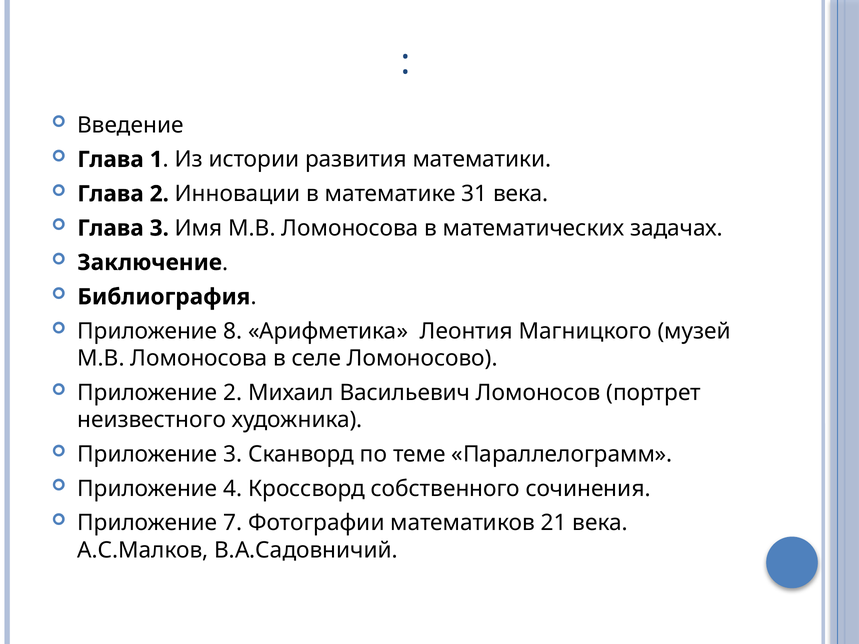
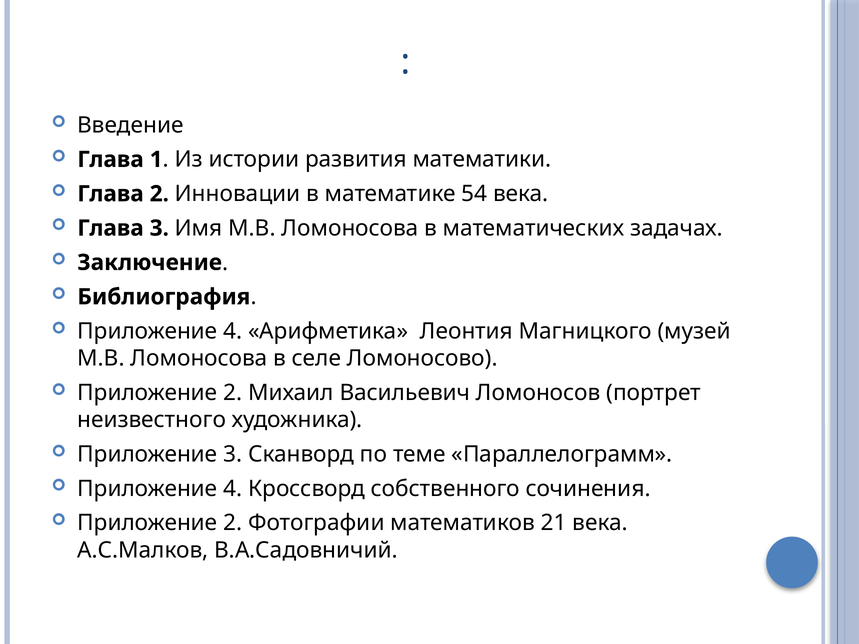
31: 31 -> 54 (474, 194)
8: 8 -> 4 (233, 331)
7: 7 -> 2 (233, 523)
